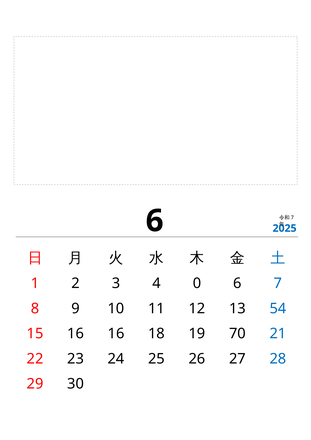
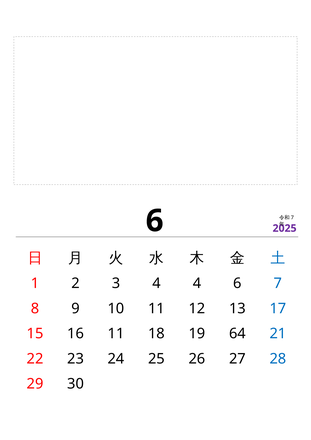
2025 colour: blue -> purple (285, 228)
4 0: 0 -> 4 (197, 283)
54: 54 -> 17 (278, 308)
16 16: 16 -> 11 (116, 333)
70: 70 -> 64 (237, 333)
